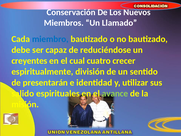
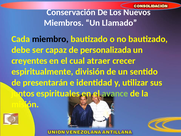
miembro colour: blue -> black (50, 39)
reduciéndose: reduciéndose -> personalizada (106, 50)
cuatro: cuatro -> atraer (99, 61)
salido: salido -> juntos (23, 93)
